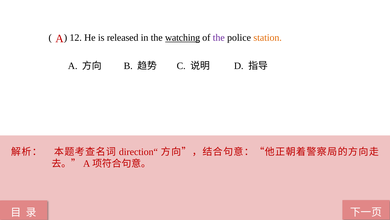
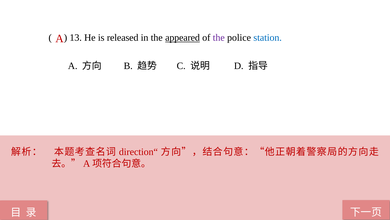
12: 12 -> 13 (76, 38)
watching: watching -> appeared (183, 38)
station colour: orange -> blue (268, 38)
